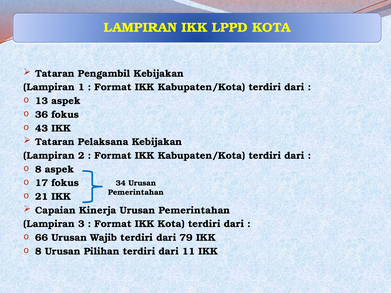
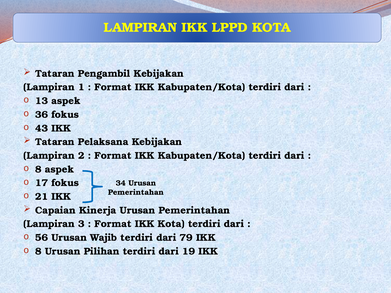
66: 66 -> 56 (42, 238)
11: 11 -> 19 (189, 252)
